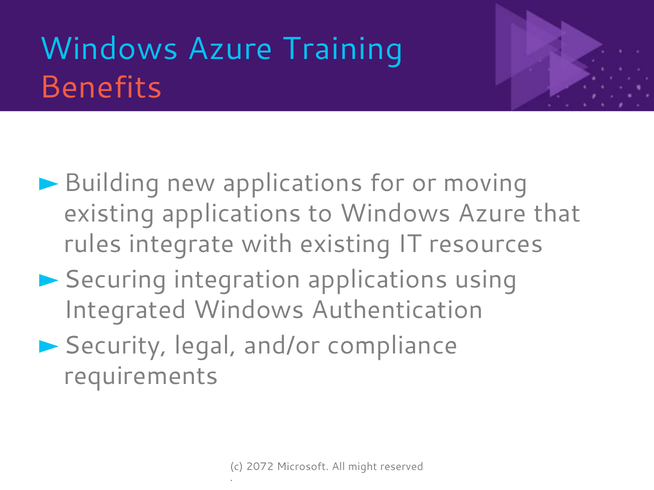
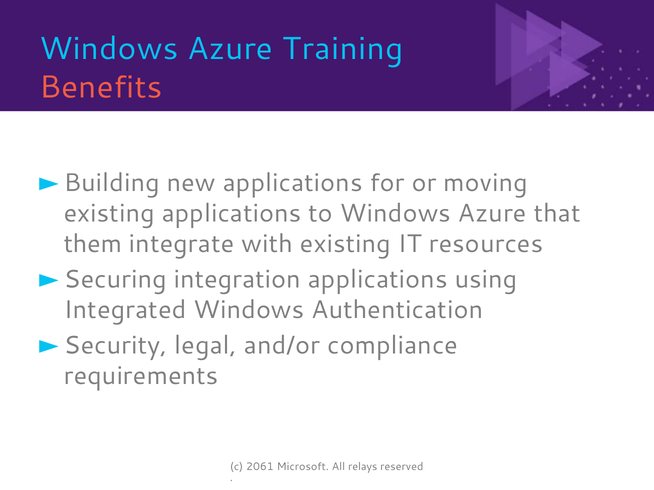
rules: rules -> them (93, 244)
2072: 2072 -> 2061 (260, 467)
might: might -> relays (363, 467)
